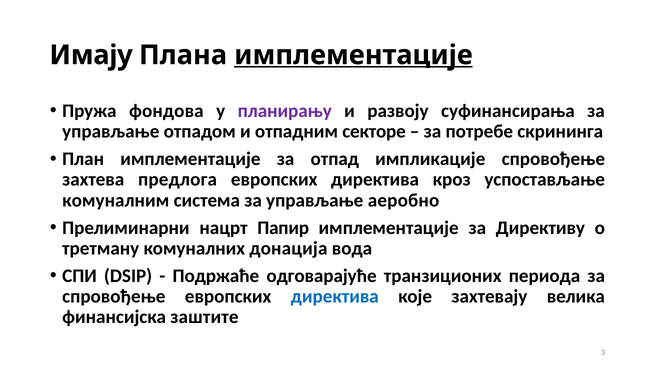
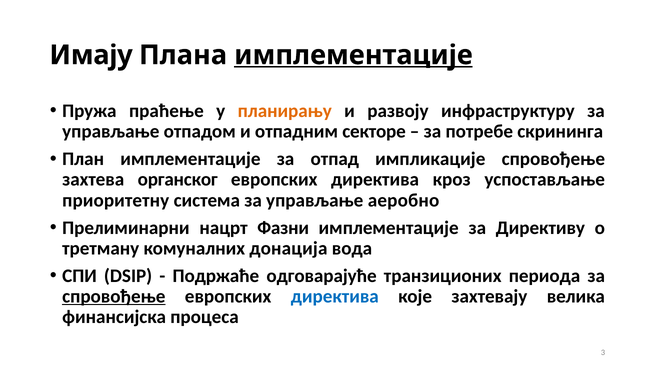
фондова: фондова -> праћење (166, 111)
планирању colour: purple -> orange (285, 111)
суфинансирања: суфинансирања -> инфраструктуру (508, 111)
предлога: предлога -> органског (178, 179)
комуналним: комуналним -> приоритетну (116, 200)
Папир: Папир -> Фазни (283, 227)
спровођење underline: none -> present (114, 296)
заштите: заштите -> процеса (204, 317)
